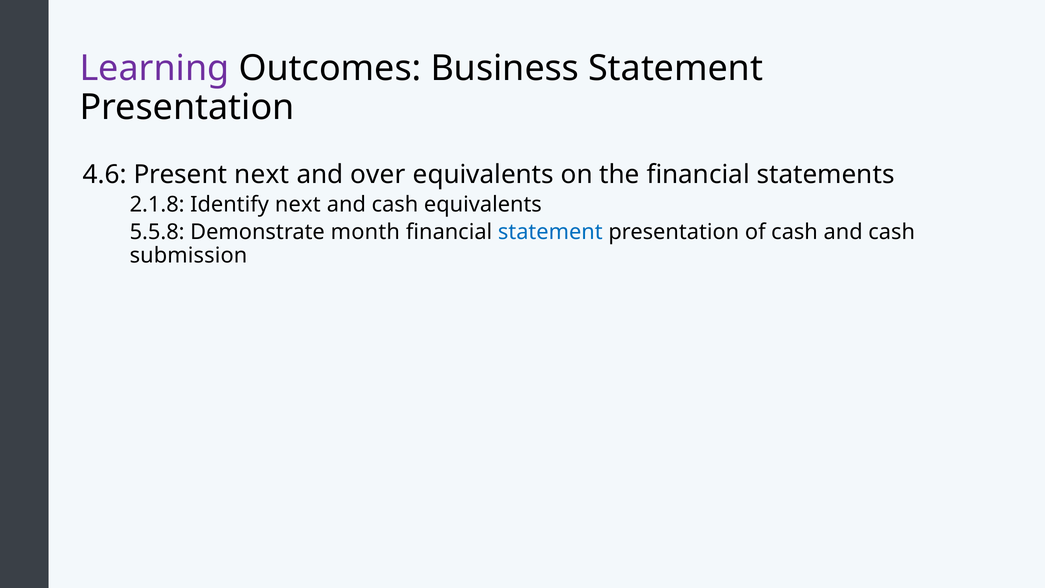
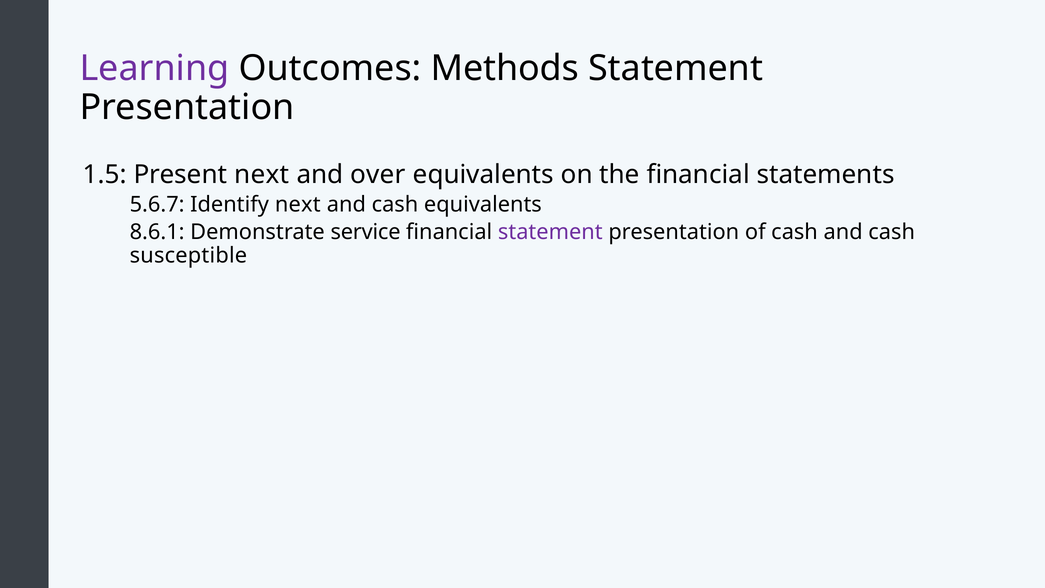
Business: Business -> Methods (505, 68)
4.6: 4.6 -> 1.5 (105, 174)
2.1.8: 2.1.8 -> 5.6.7 (157, 204)
5.5.8: 5.5.8 -> 8.6.1 (157, 232)
month: month -> service (366, 232)
statement colour: blue -> purple (550, 232)
submission: submission -> susceptible (188, 255)
